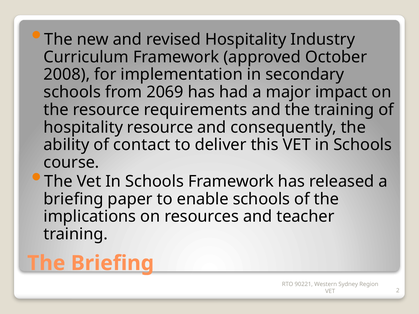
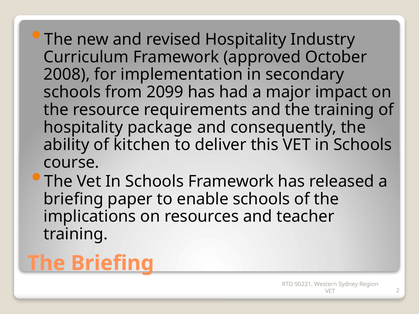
2069: 2069 -> 2099 (165, 92)
hospitality resource: resource -> package (160, 127)
contact: contact -> kitchen (142, 145)
